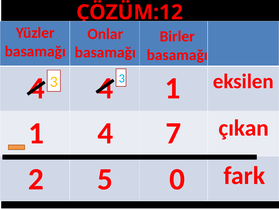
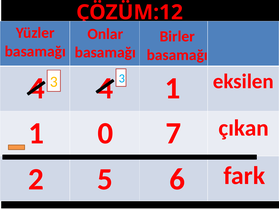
4: 4 -> 0 (105, 133)
0: 0 -> 6 (177, 180)
